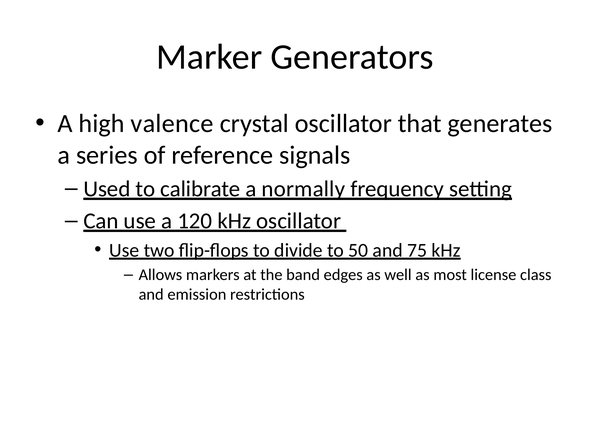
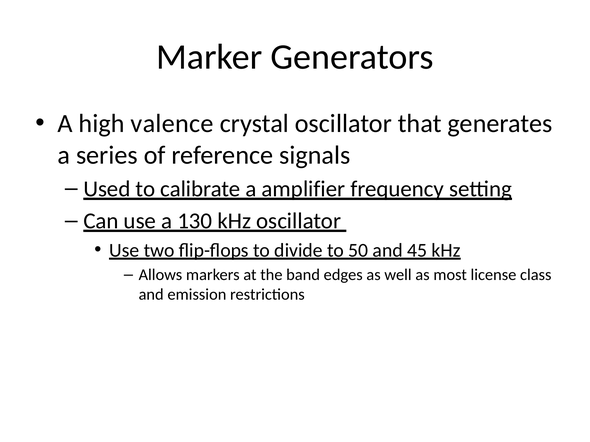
normally: normally -> amplifier (303, 189)
120: 120 -> 130 (195, 221)
75: 75 -> 45 (417, 251)
